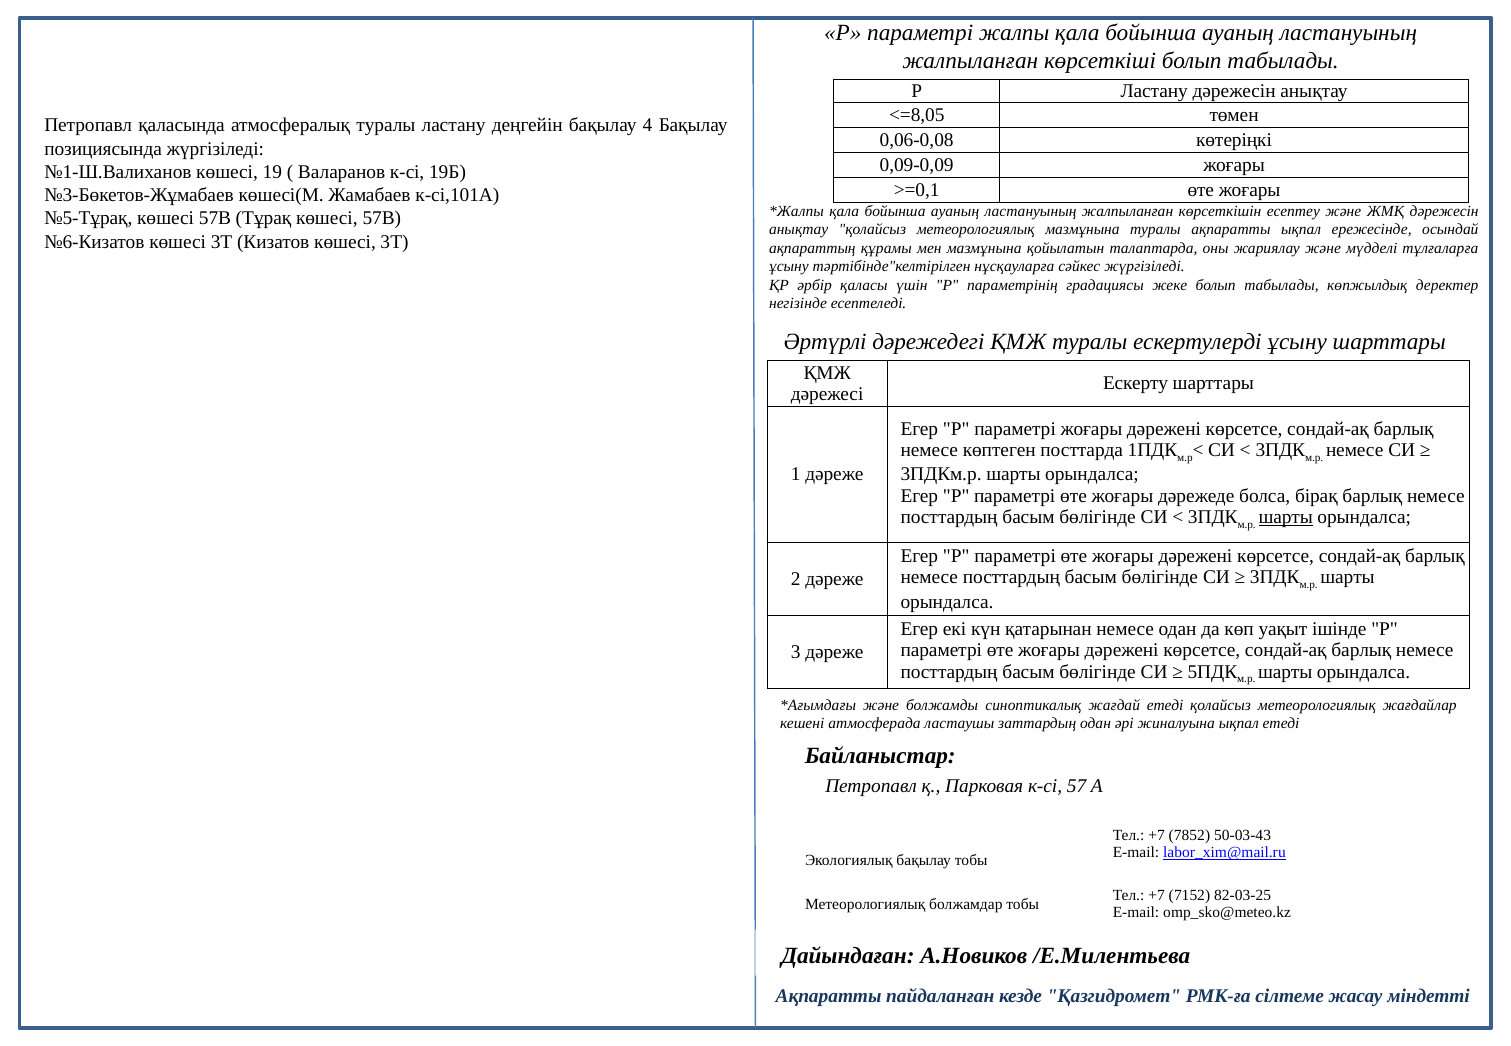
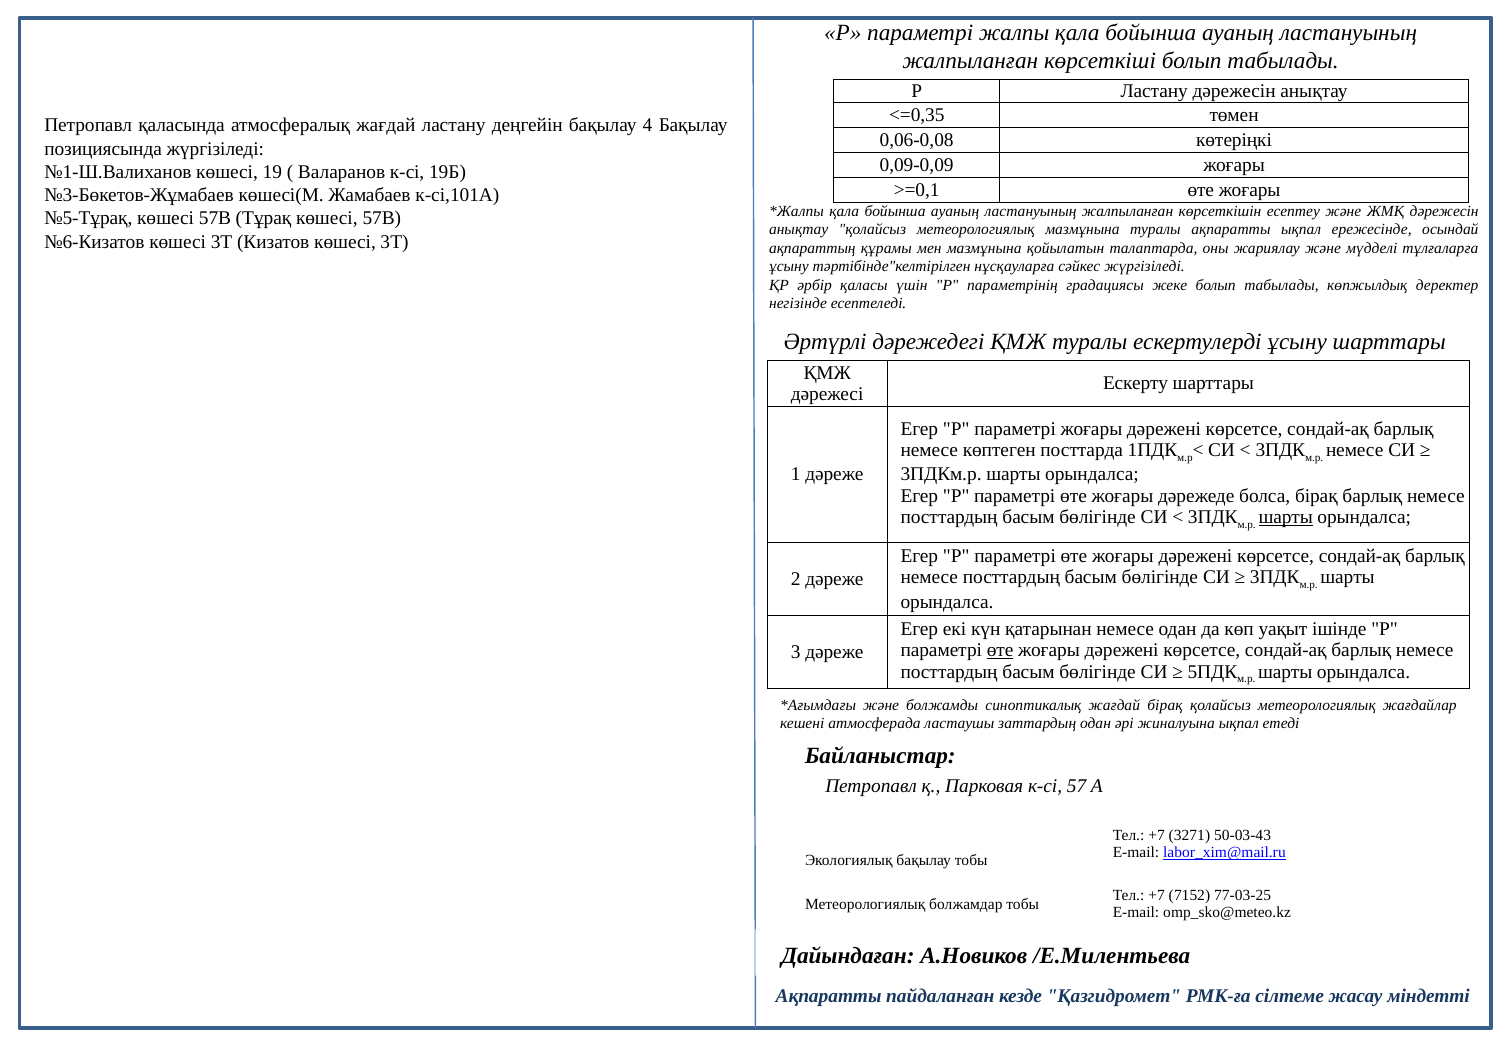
<=8,05: <=8,05 -> <=0,35 (917, 115)
атмосфералық туралы: туралы -> жағдай (386, 125)
өте underline: none -> present (1000, 650)
жағдай етеді: етеді -> бірақ (1165, 705)
7852: 7852 -> 3271 (1189, 835)
82-03-25: 82-03-25 -> 77-03-25 (1243, 895)
